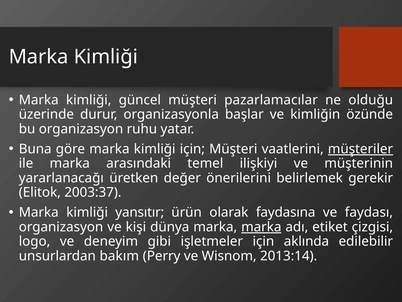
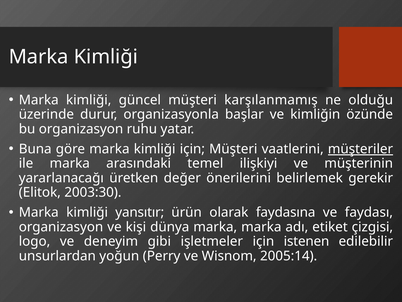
pazarlamacılar: pazarlamacılar -> karşılanmamış (271, 100)
2003:37: 2003:37 -> 2003:30 (93, 192)
marka underline: present -> none (261, 227)
aklında: aklında -> istenen (306, 241)
bakım: bakım -> yoğun (119, 256)
2013:14: 2013:14 -> 2005:14 (289, 256)
